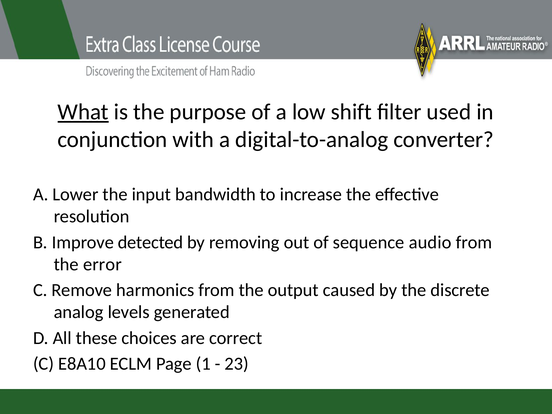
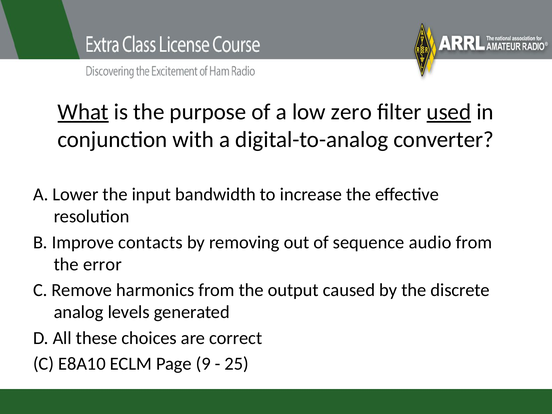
shift: shift -> zero (351, 112)
used underline: none -> present (449, 112)
detected: detected -> contacts (150, 242)
1: 1 -> 9 (203, 364)
23: 23 -> 25 (237, 364)
